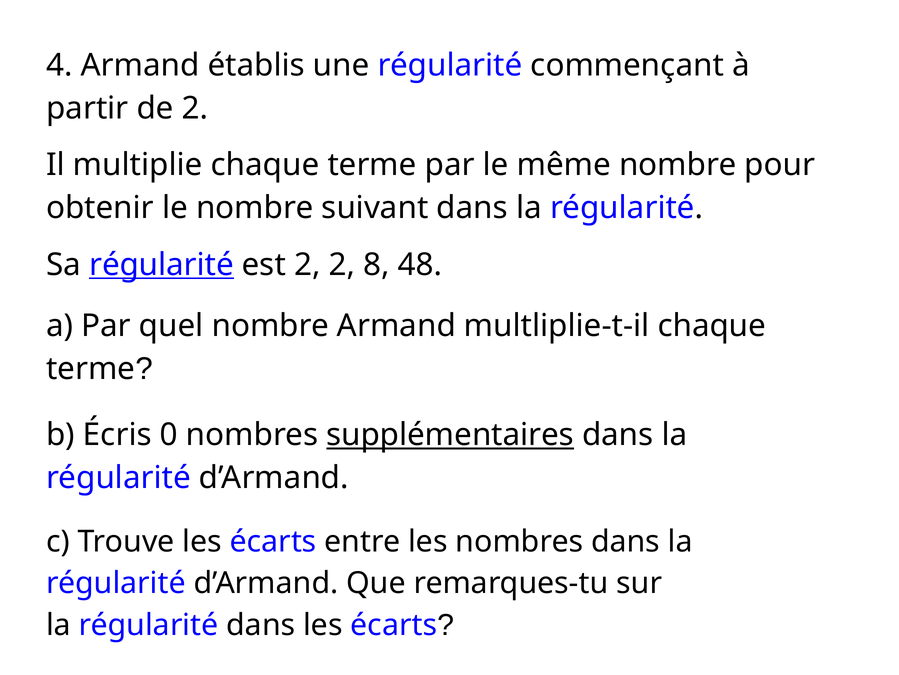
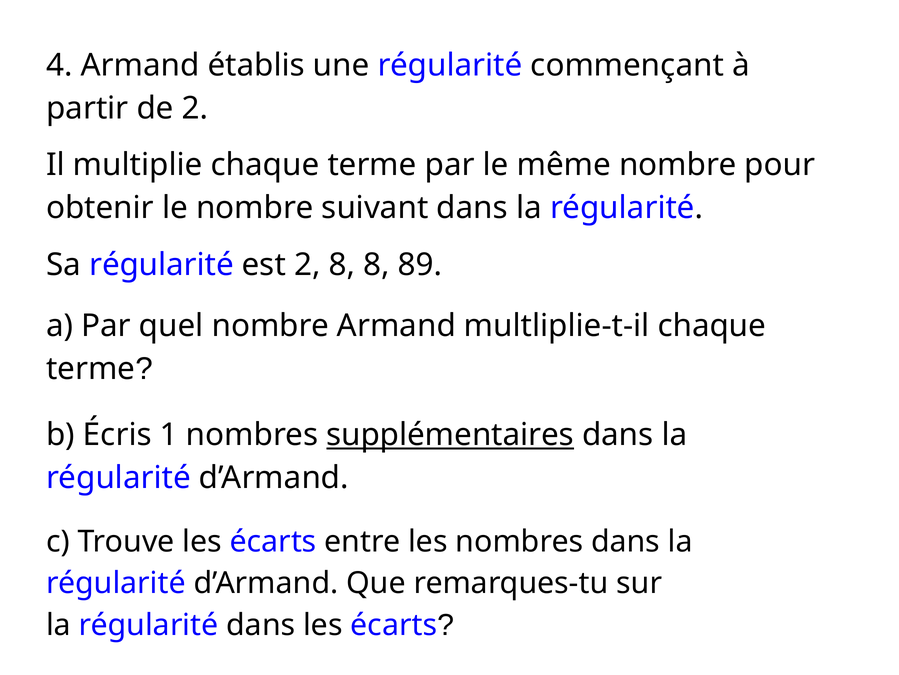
régularité underline: present -> none (162, 264)
2 2: 2 -> 8 (342, 264)
48: 48 -> 89 (420, 264)
0: 0 -> 1 (169, 434)
